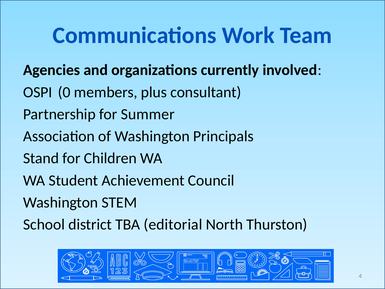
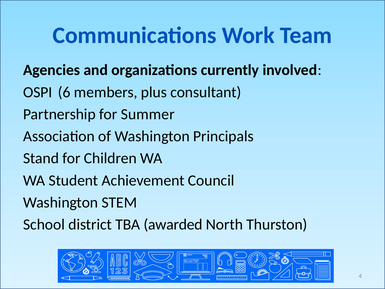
0: 0 -> 6 (64, 92)
editorial: editorial -> awarded (173, 224)
